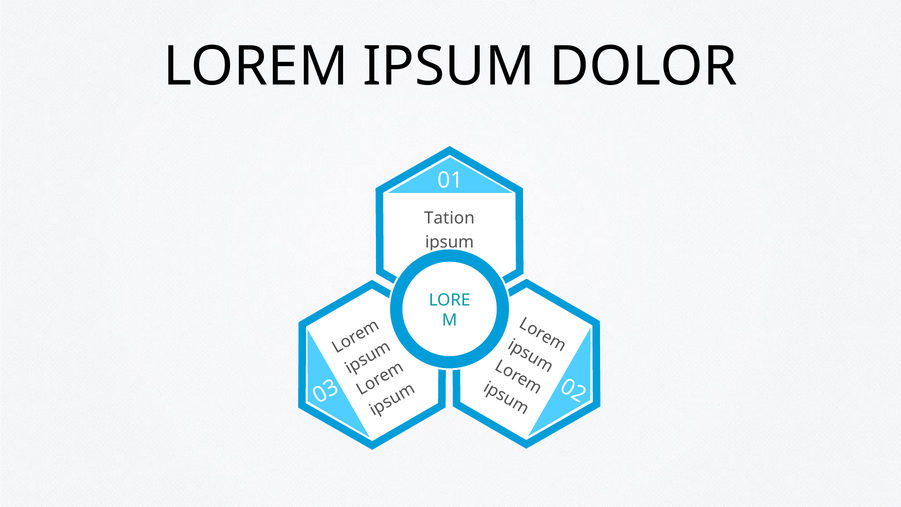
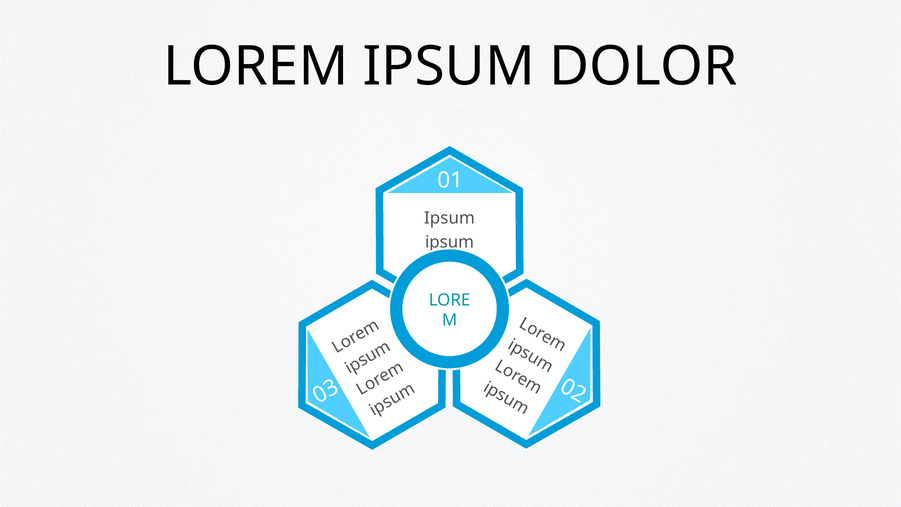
Tation: Tation -> Ipsum (449, 218)
